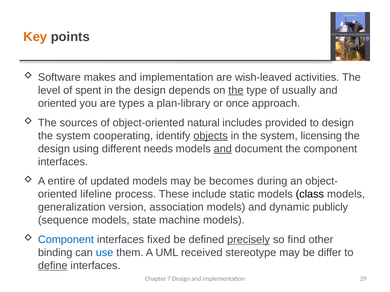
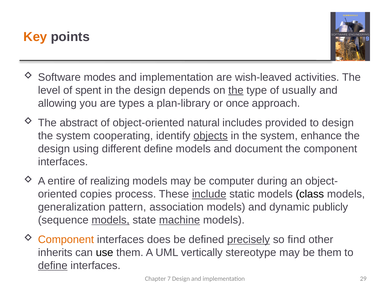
makes: makes -> modes (100, 77)
oriented: oriented -> allowing (57, 103)
sources: sources -> abstract (79, 123)
licensing: licensing -> enhance (321, 136)
different needs: needs -> define (158, 149)
and underline: present -> none (223, 149)
updated: updated -> realizing (110, 181)
becomes: becomes -> computer (232, 181)
lifeline: lifeline -> copies (96, 194)
include underline: none -> present (209, 194)
version: version -> pattern (127, 207)
models underline: none -> present (111, 221)
machine underline: none -> present (180, 221)
Component colour: blue -> orange (66, 240)
fixed: fixed -> does (159, 240)
binding: binding -> inherits (55, 253)
use colour: blue -> black (105, 253)
received: received -> vertically (202, 253)
be differ: differ -> them (330, 253)
